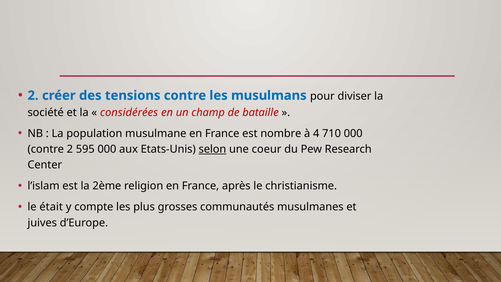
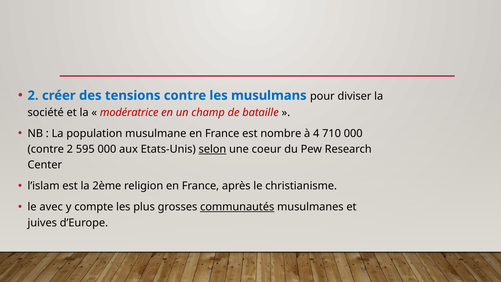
considérées: considérées -> modératrice (129, 112)
était: était -> avec (51, 207)
communautés underline: none -> present (237, 207)
